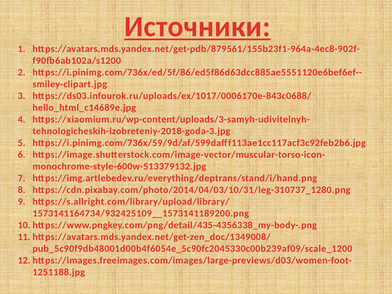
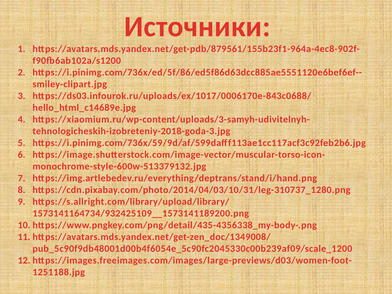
Источники underline: present -> none (197, 27)
